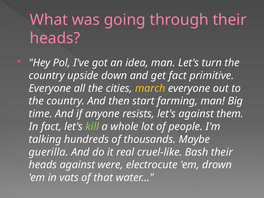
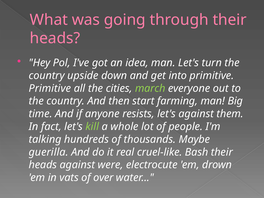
get fact: fact -> into (178, 76)
Everyone: Everyone -> Primitive (50, 88)
march colour: yellow -> light green (150, 88)
that: that -> over (103, 178)
